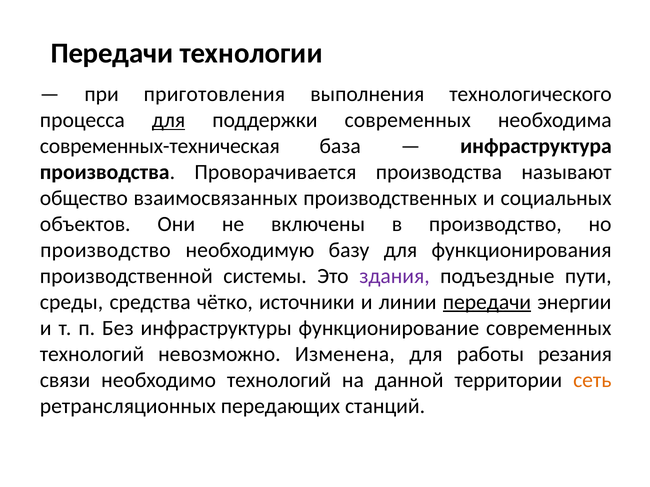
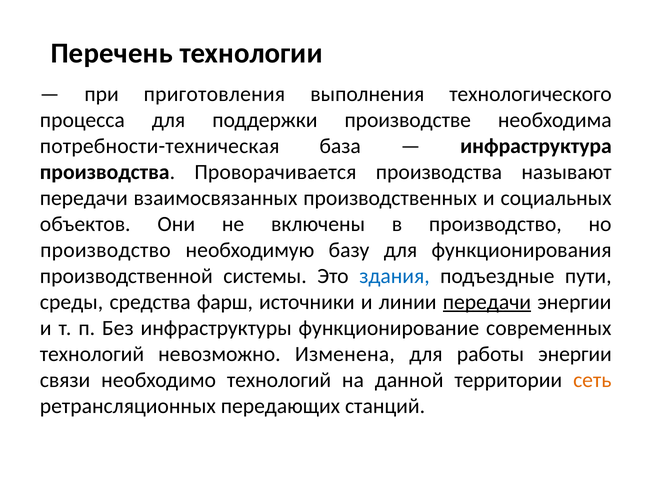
Передачи: Передачи -> Перечень (112, 53)
для underline: present -> none (169, 120)
поддержки современных: современных -> производстве (408, 120)
современных-техническая: современных-техническая -> потребности-техническая (160, 146)
общество: общество -> передачи (84, 198)
здания colour: purple -> blue (394, 276)
чётко: чётко -> фарш (225, 302)
работы резания: резания -> энергии (575, 354)
